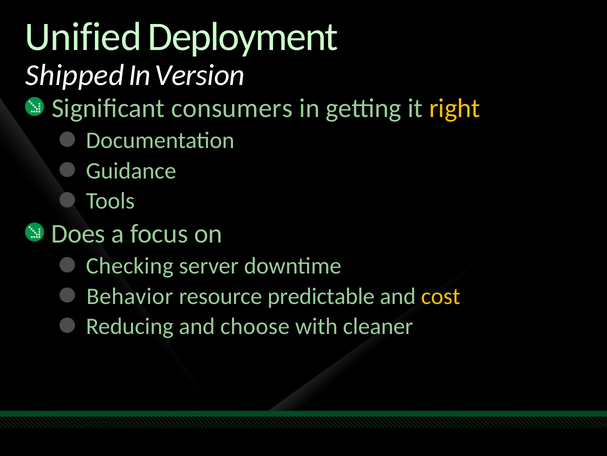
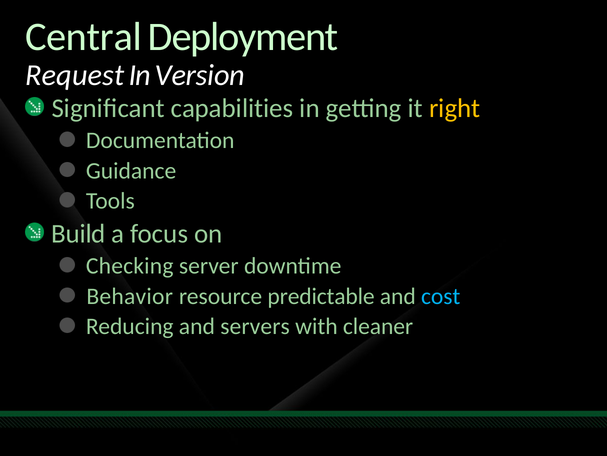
Unified: Unified -> Central (83, 37)
Shipped: Shipped -> Request (75, 75)
consumers: consumers -> capabilities (232, 108)
Does: Does -> Build (78, 233)
cost colour: yellow -> light blue (441, 296)
choose: choose -> servers (255, 326)
